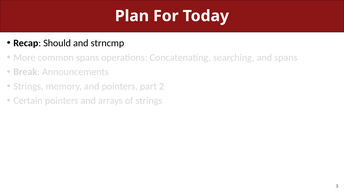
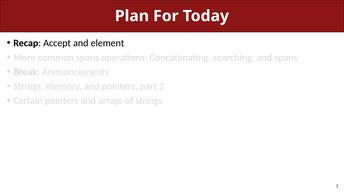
Should: Should -> Accept (57, 43)
strncmp: strncmp -> element (107, 43)
